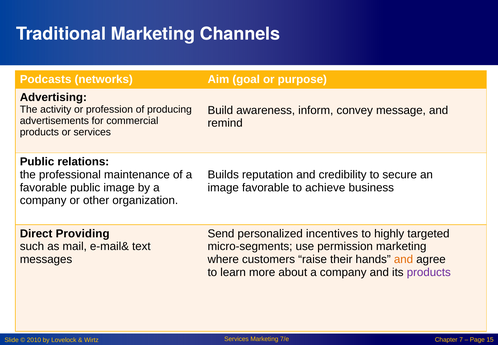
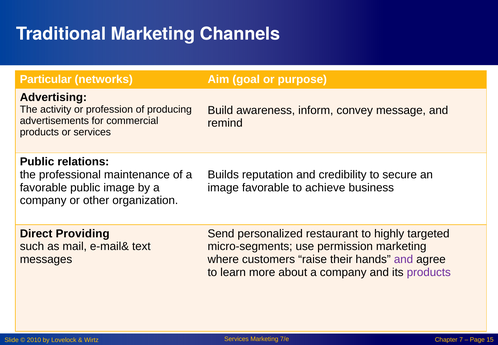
Podcasts: Podcasts -> Particular (46, 79)
incentives: incentives -> restaurant (332, 233)
and colour: orange -> purple (404, 259)
